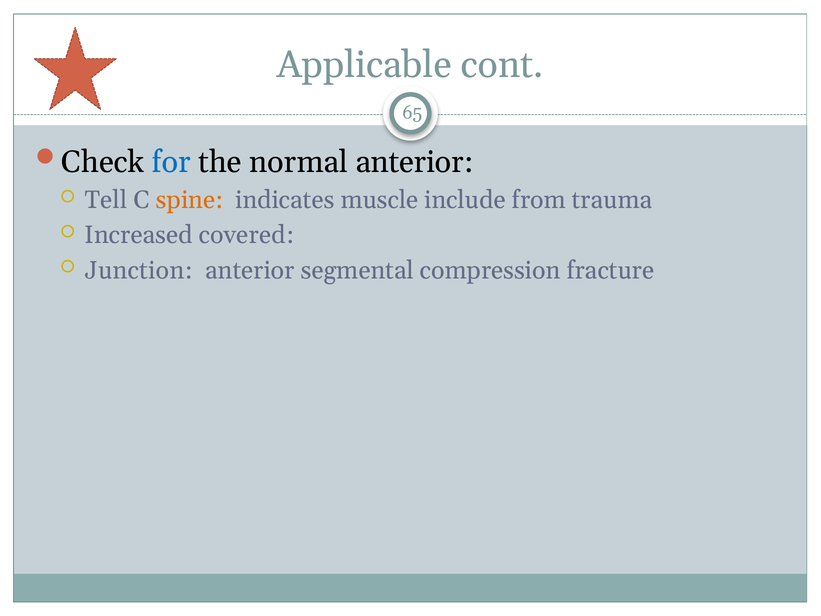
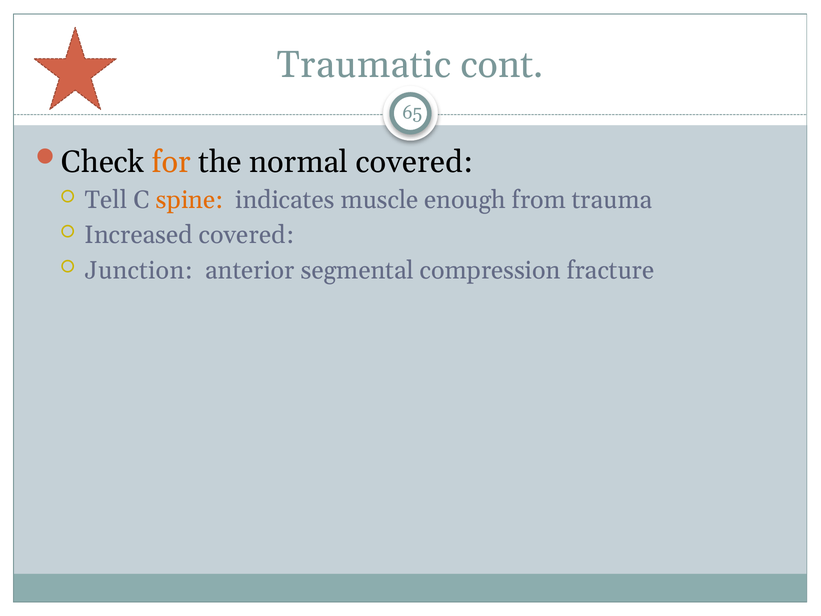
Applicable: Applicable -> Traumatic (364, 65)
for colour: blue -> orange (171, 162)
normal anterior: anterior -> covered (414, 162)
include: include -> enough (465, 200)
